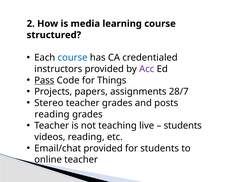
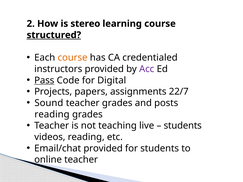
media: media -> stereo (85, 24)
structured underline: none -> present (54, 35)
course colour: blue -> orange (73, 58)
Things: Things -> Digital (112, 80)
28/7: 28/7 -> 22/7 (179, 92)
Stereo: Stereo -> Sound (49, 103)
